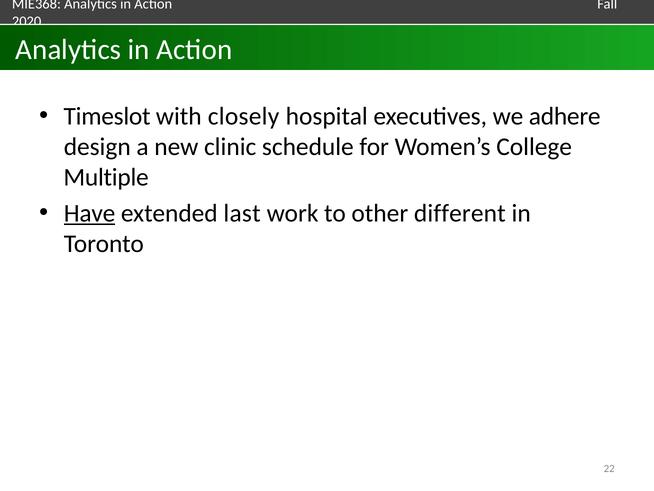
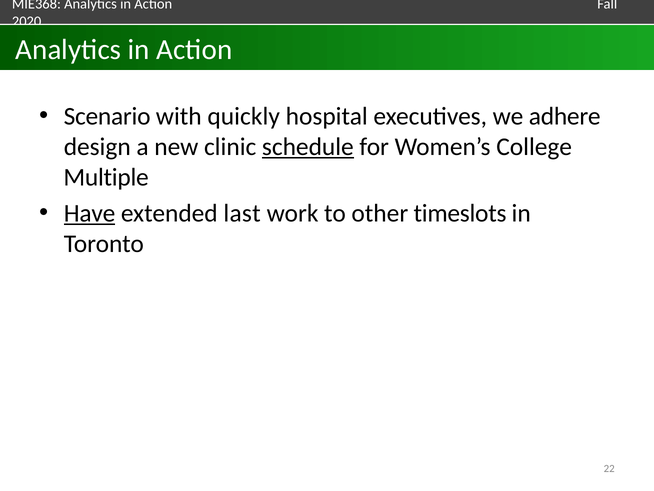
Timeslot: Timeslot -> Scenario (107, 116)
closely: closely -> quickly (244, 116)
schedule underline: none -> present (308, 147)
different: different -> timeslots (460, 213)
